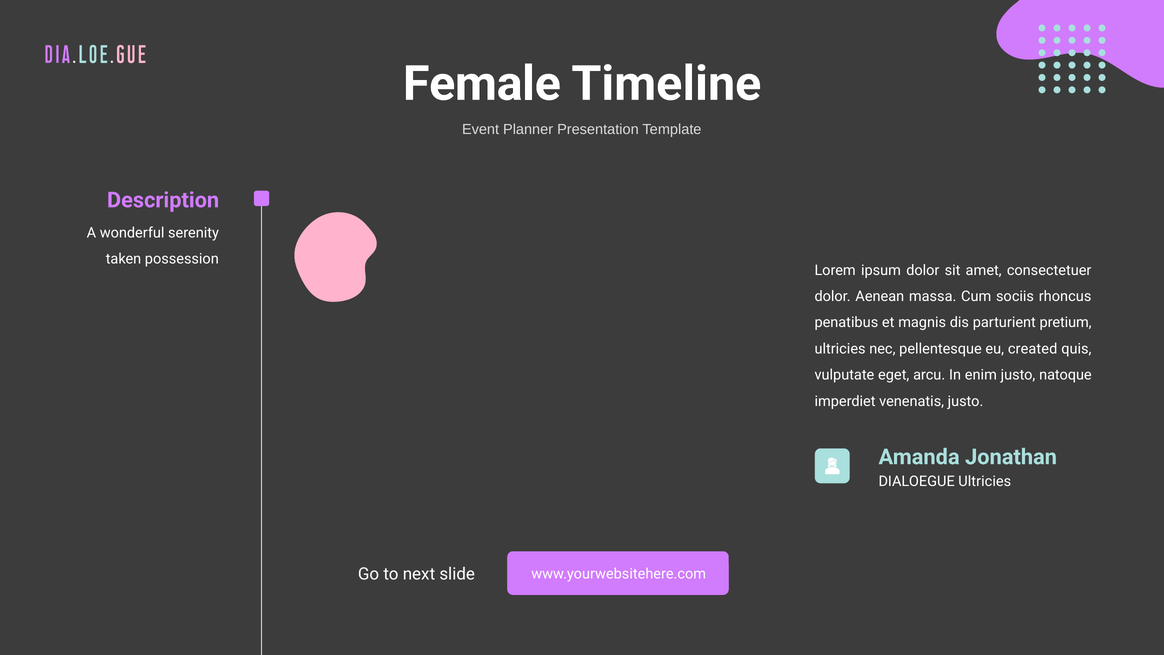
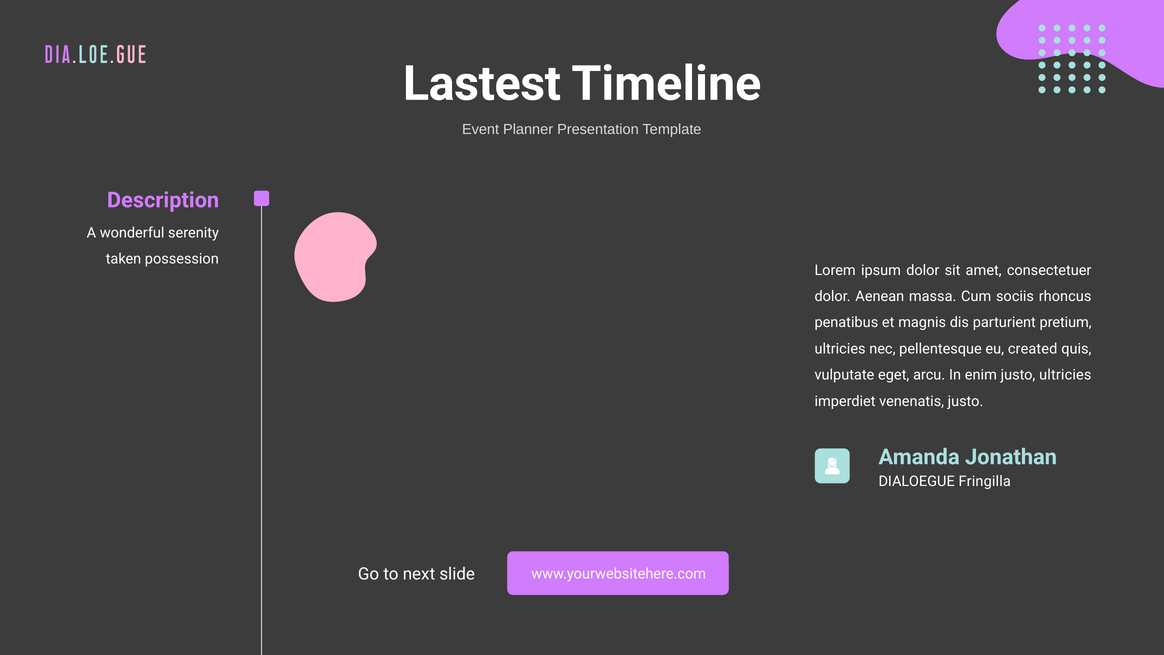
Female: Female -> Lastest (482, 84)
justo natoque: natoque -> ultricies (1065, 375)
DIALOEGUE Ultricies: Ultricies -> Fringilla (985, 481)
